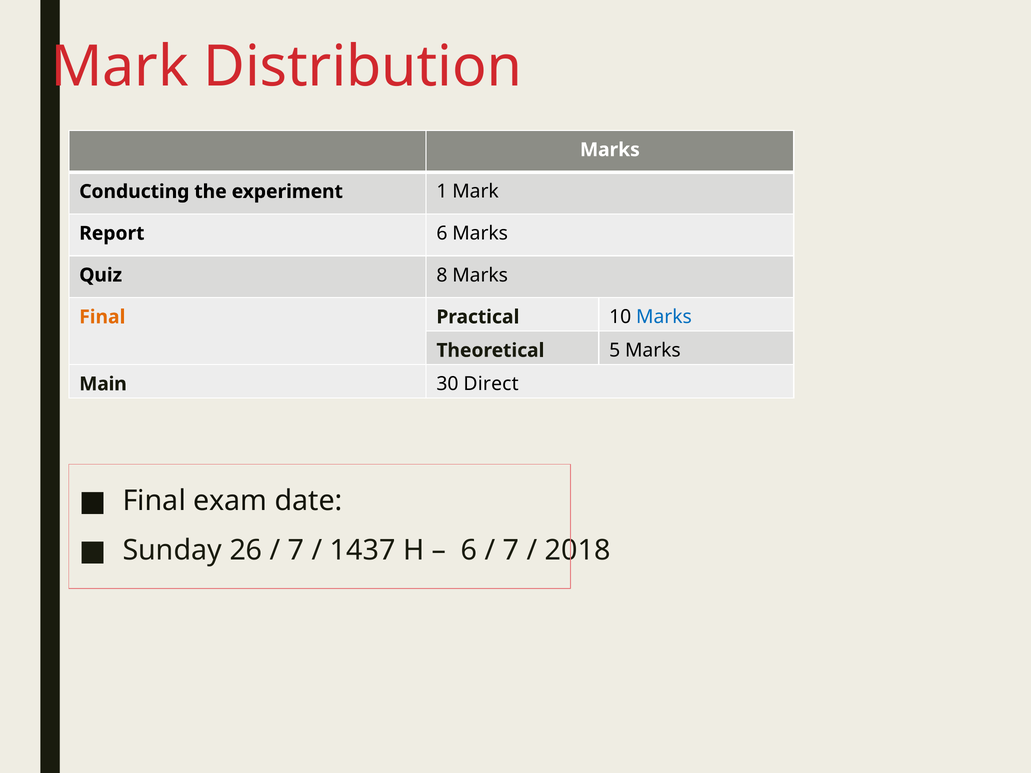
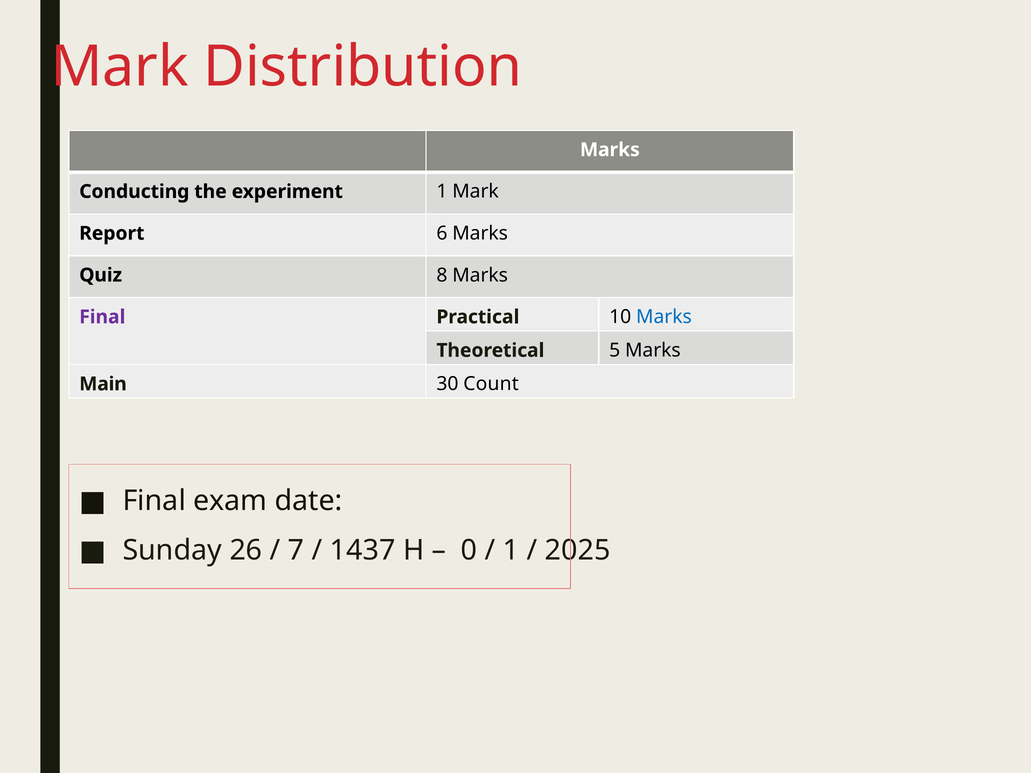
Final colour: orange -> purple (102, 317)
Direct: Direct -> Count (491, 384)
6: 6 -> 0 (469, 551)
7: 7 -> 1 (511, 551)
2018: 2018 -> 2025 (578, 551)
